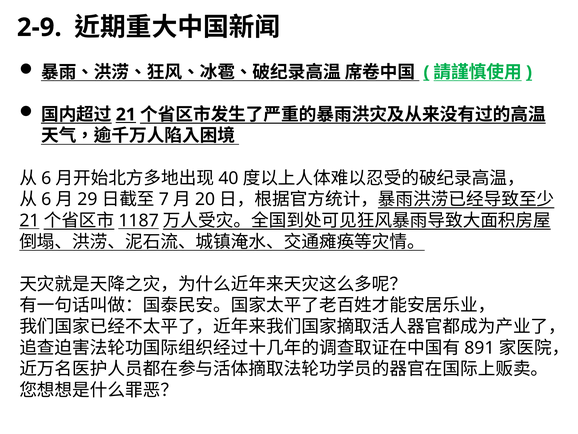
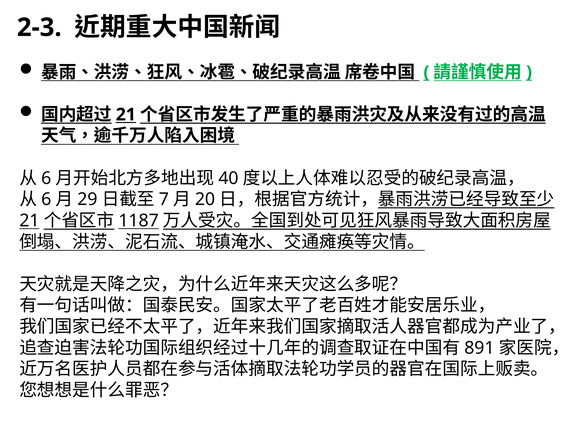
2-9: 2-9 -> 2-3 (39, 27)
